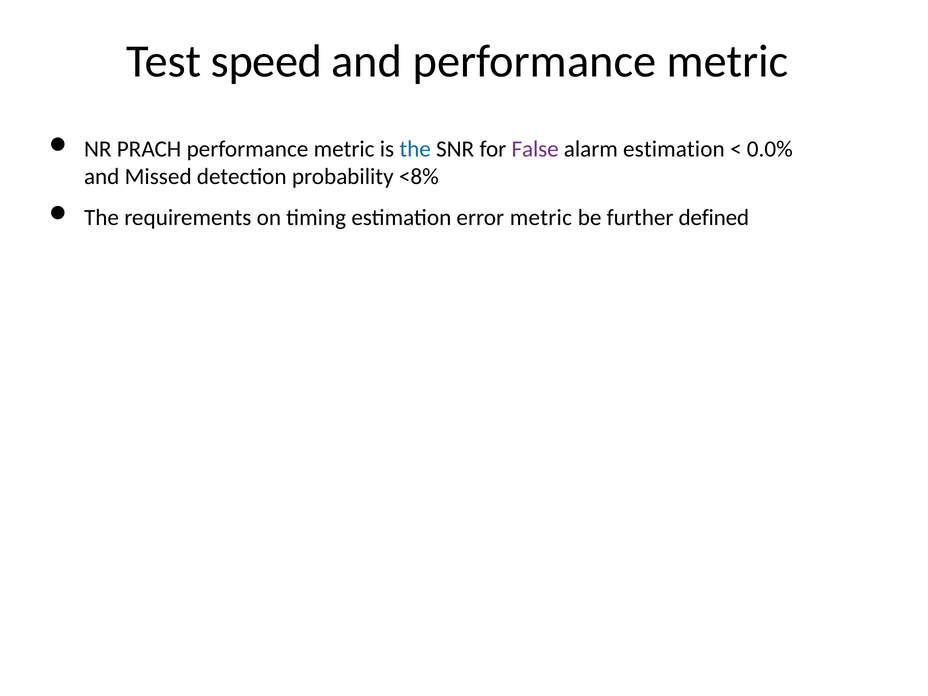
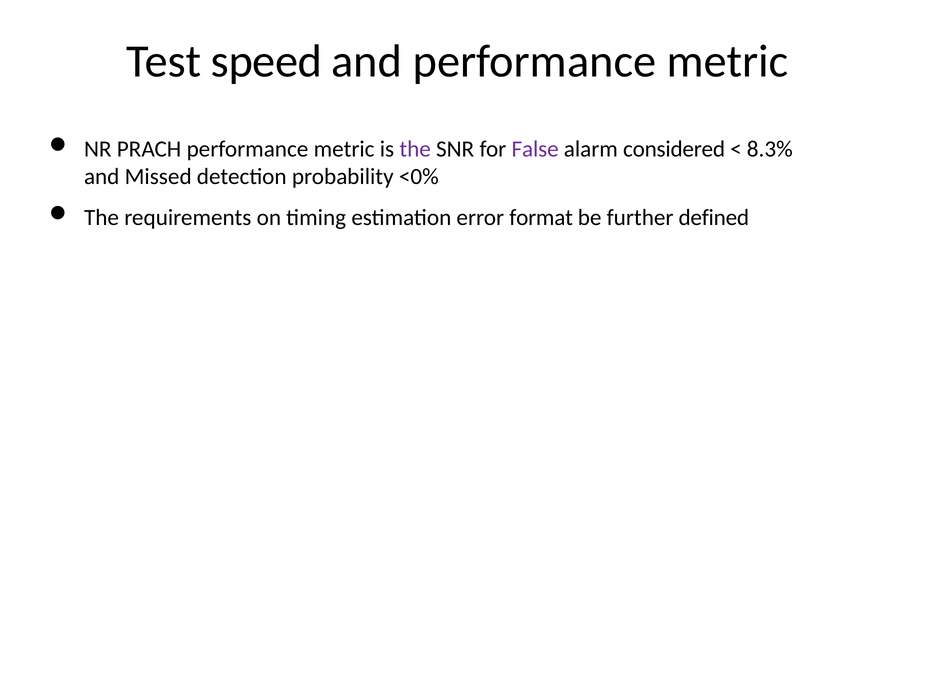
the colour: blue -> purple (415, 149)
alarm estimation: estimation -> considered (674, 149)
0.0%: 0.0% -> 8.3% (770, 149)
<8%: <8% -> <0% (419, 177)
error metric: metric -> format (541, 217)
